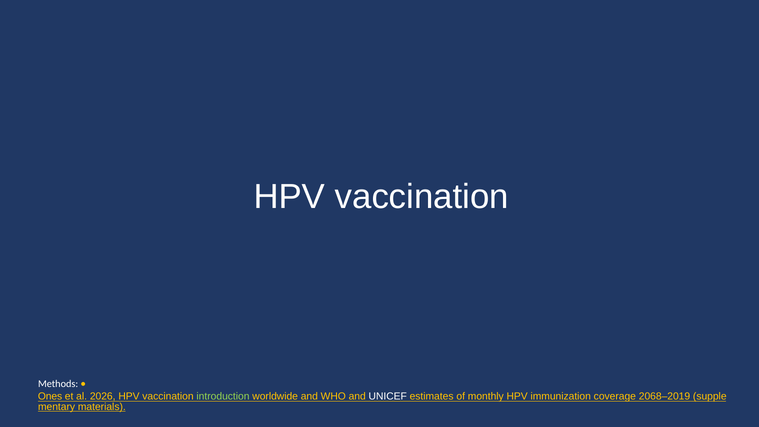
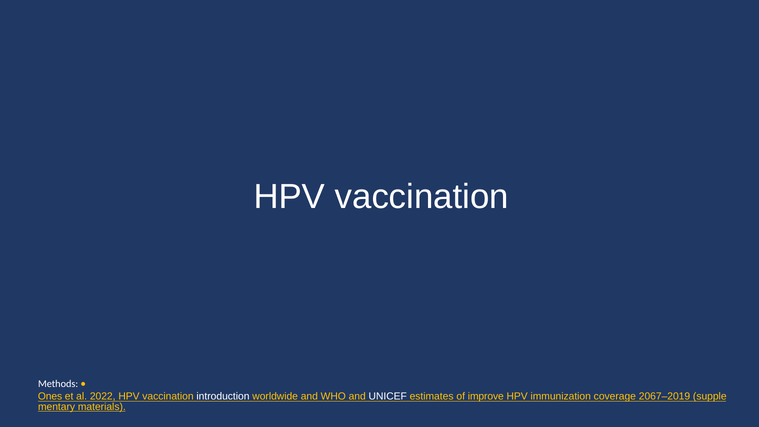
2026: 2026 -> 2022 (103, 396)
introduction colour: light green -> white (223, 396)
monthly: monthly -> improve (486, 396)
2068–2019: 2068–2019 -> 2067–2019 (665, 396)
